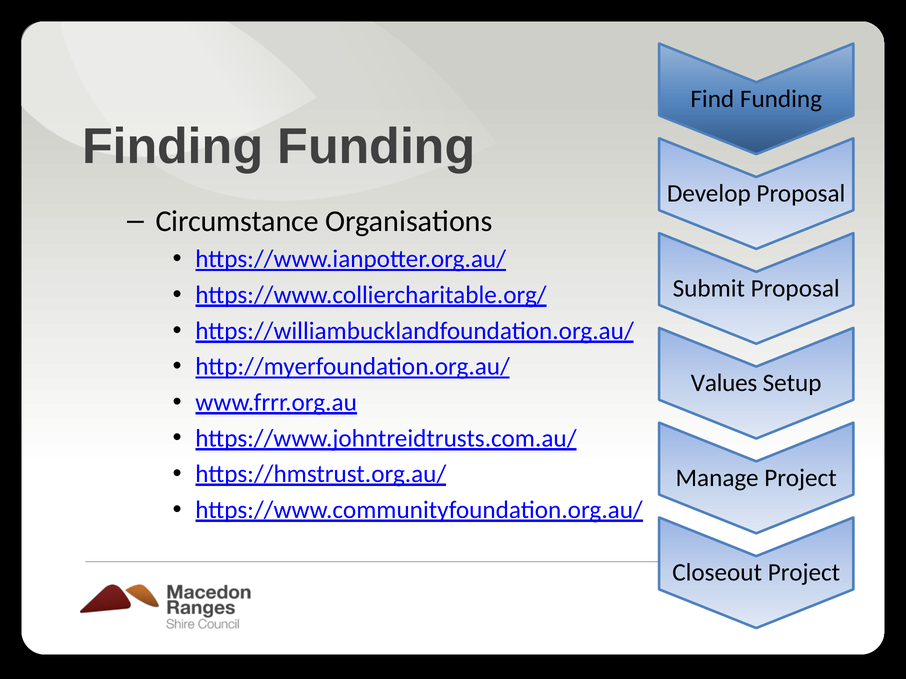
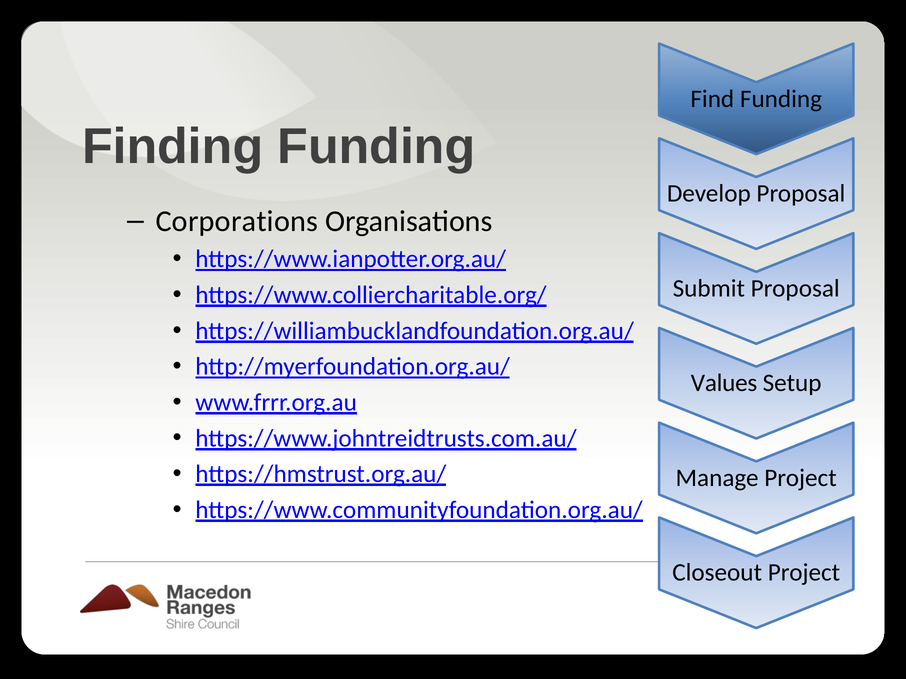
Circumstance: Circumstance -> Corporations (237, 221)
